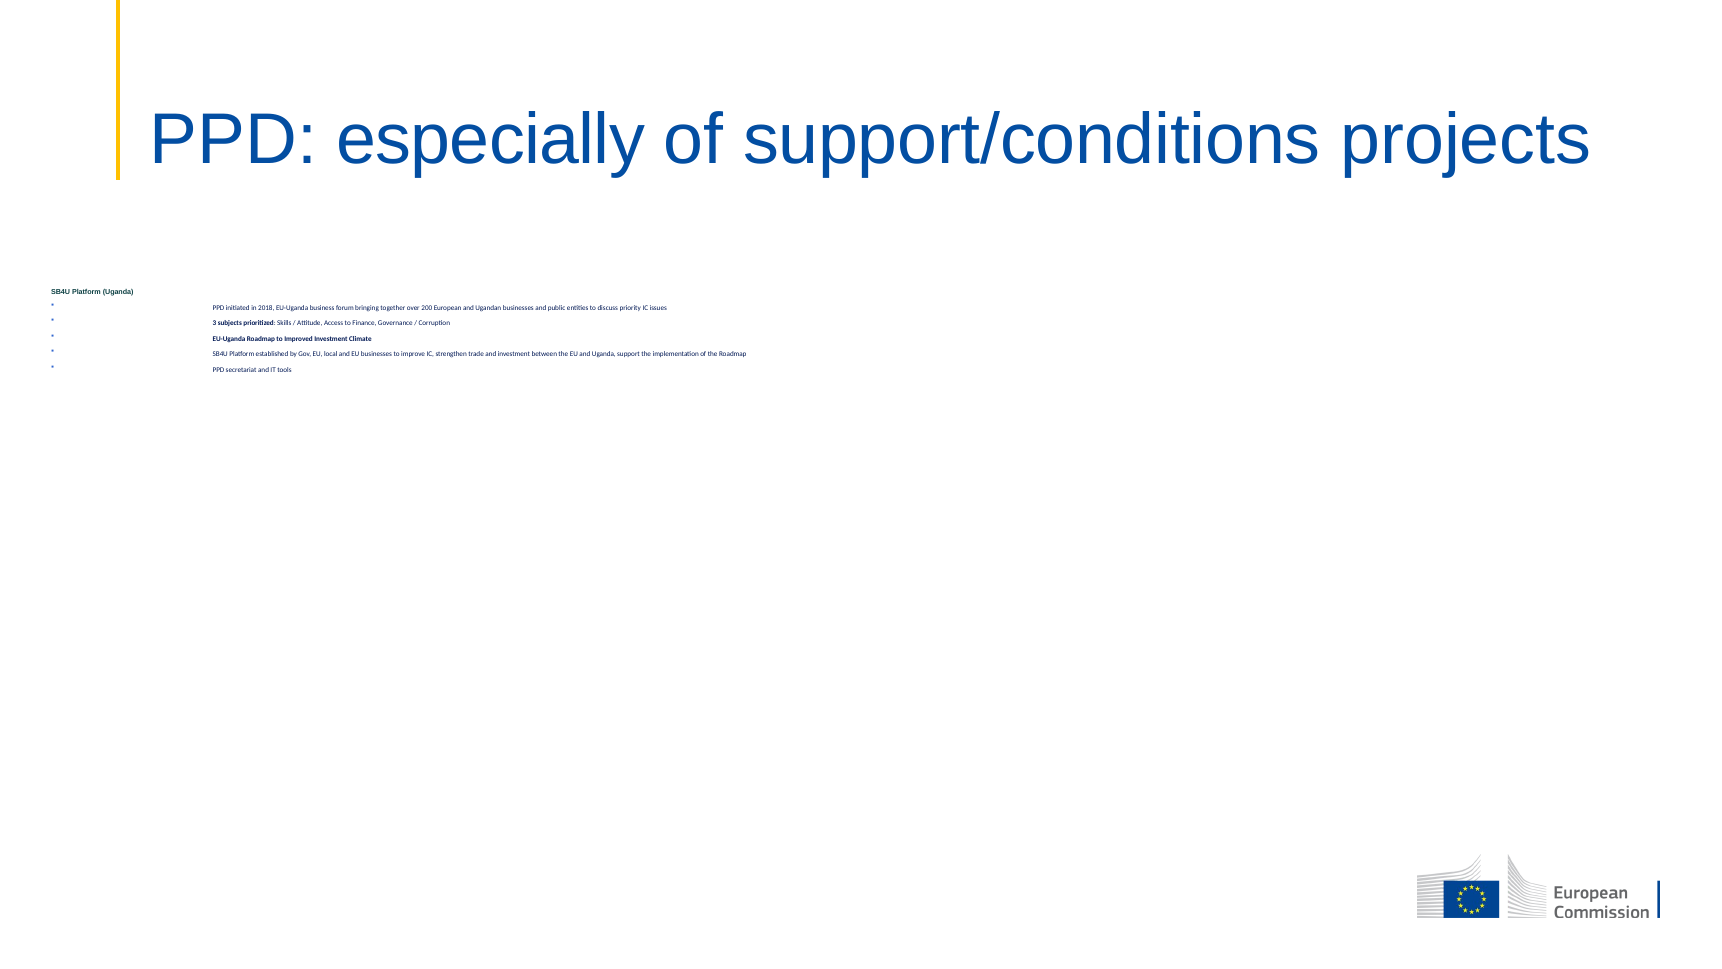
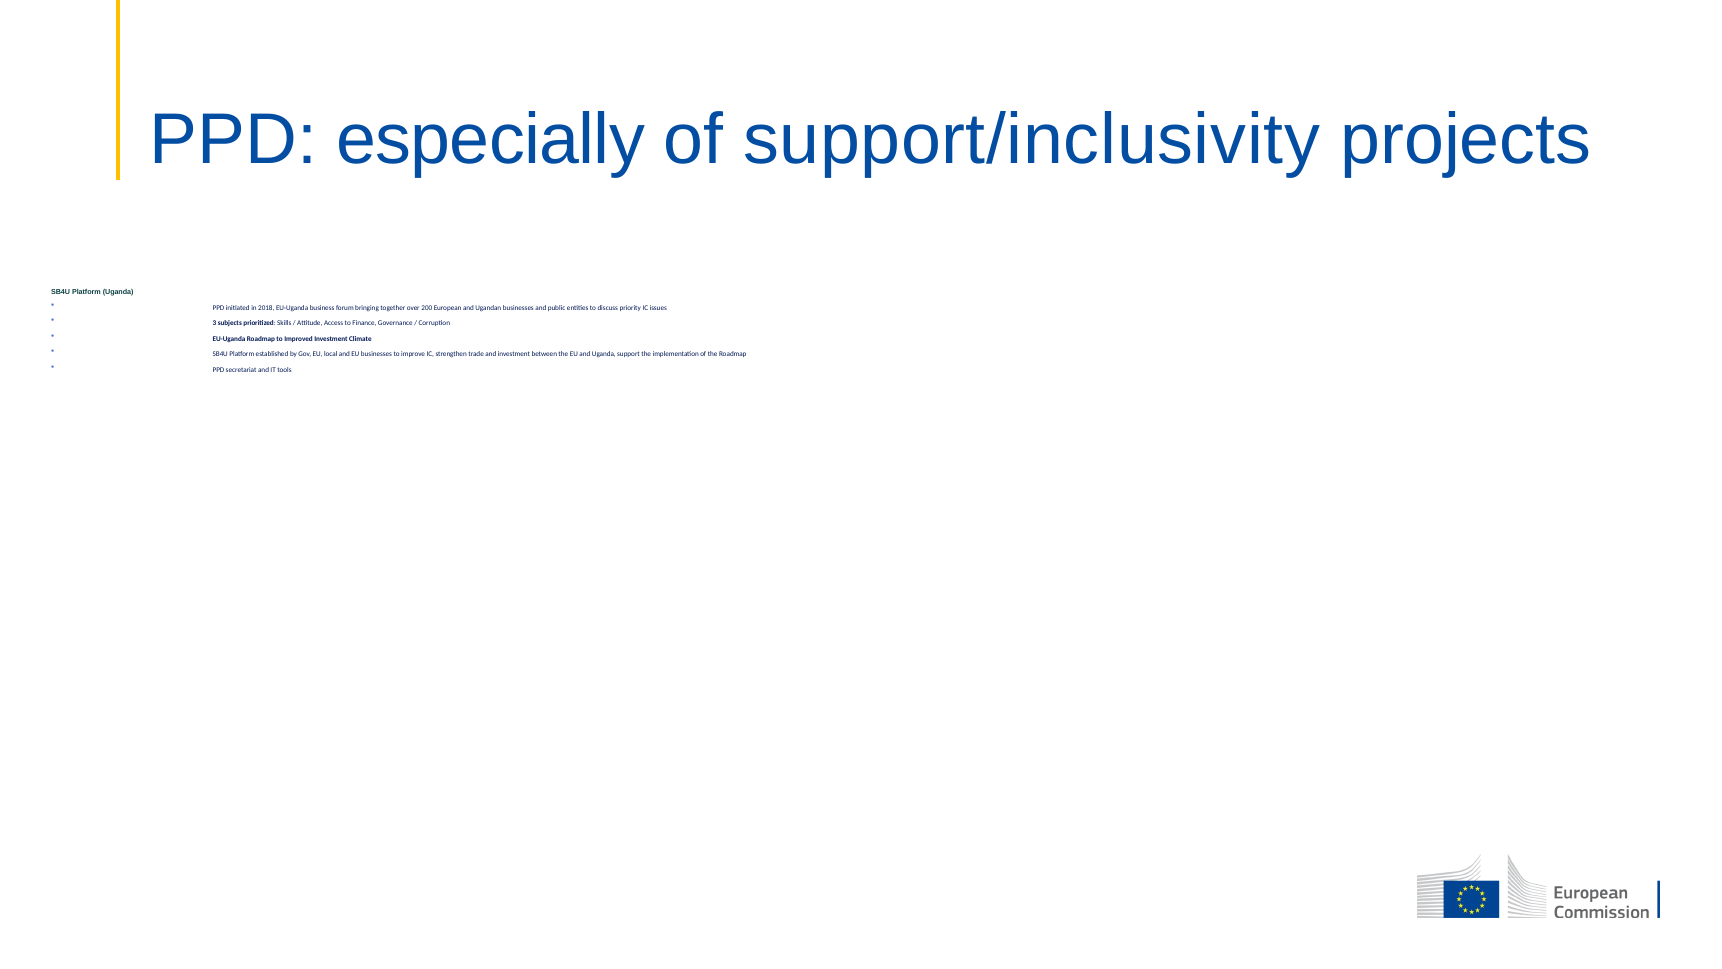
support/conditions: support/conditions -> support/inclusivity (1031, 139)
